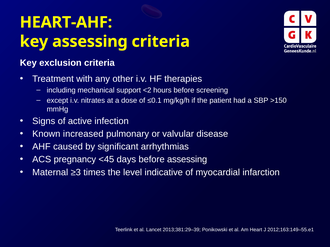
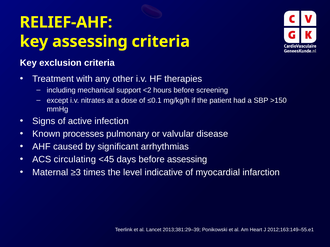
HEART-AHF: HEART-AHF -> RELIEF-AHF (66, 22)
increased: increased -> processes (83, 134)
pregnancy: pregnancy -> circulating (75, 160)
